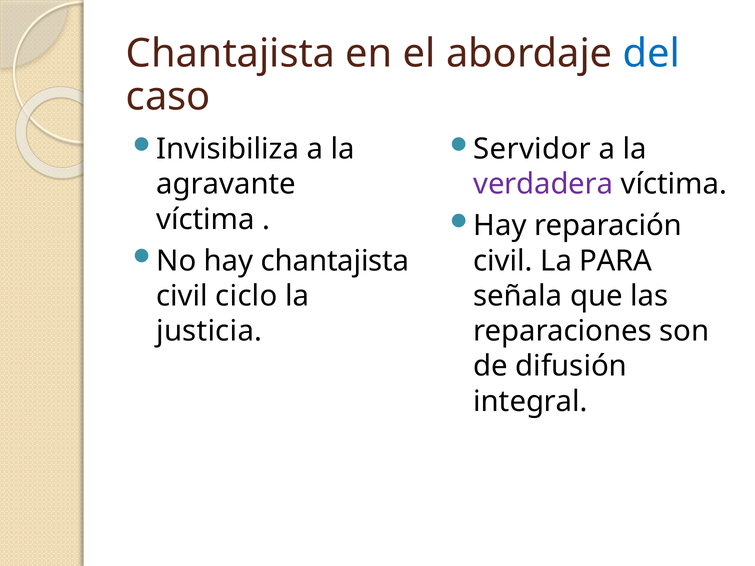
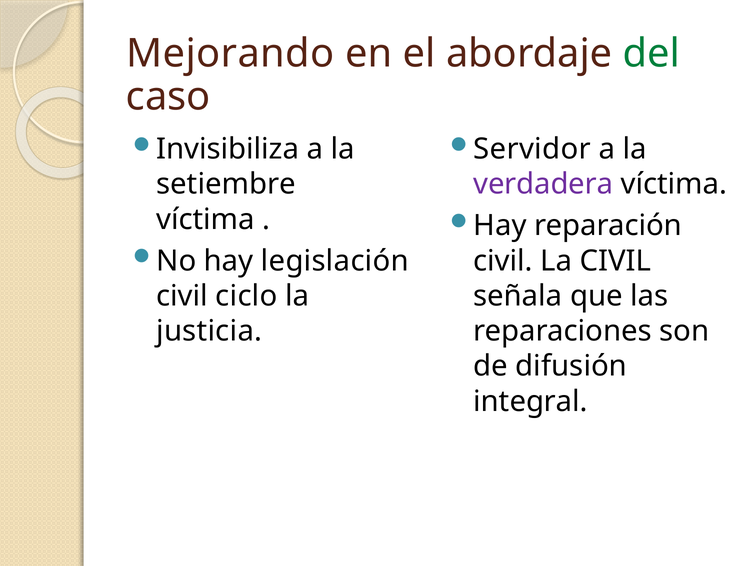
Chantajista: Chantajista -> Mejorando (230, 53)
del colour: blue -> green (651, 53)
agravante: agravante -> setiembre (226, 184)
hay chantajista: chantajista -> legislación (335, 261)
La PARA: PARA -> CIVIL (615, 261)
